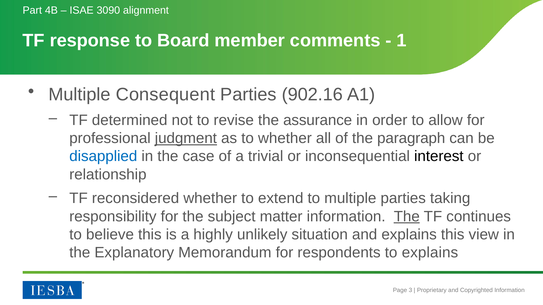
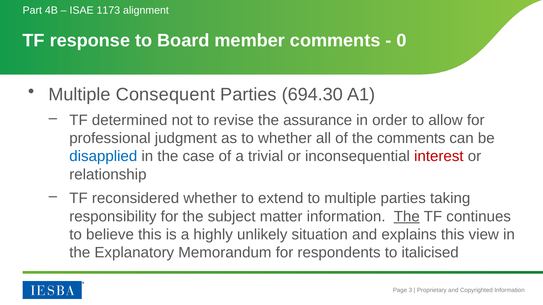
3090: 3090 -> 1173 (108, 10)
1: 1 -> 0 (402, 41)
902.16: 902.16 -> 694.30 (312, 95)
judgment underline: present -> none (186, 138)
the paragraph: paragraph -> comments (411, 138)
interest colour: black -> red (439, 157)
to explains: explains -> italicised (430, 253)
